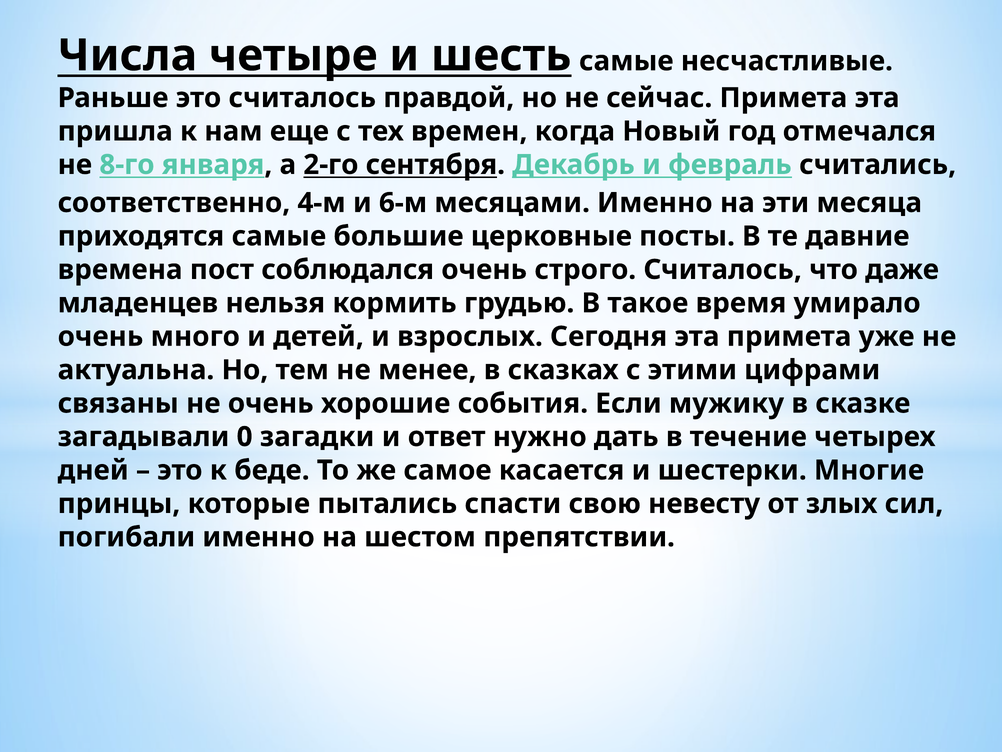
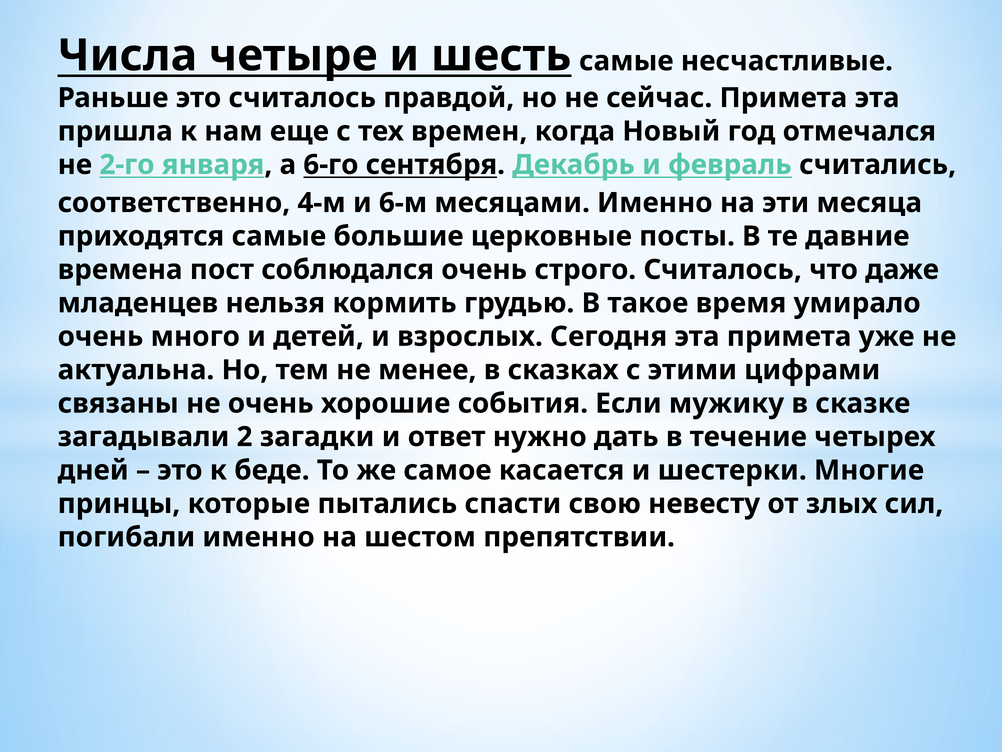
8-го: 8-го -> 2-го (127, 165)
2-го: 2-го -> 6-го (331, 165)
0: 0 -> 2 (245, 437)
